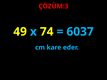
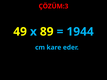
74: 74 -> 89 (47, 32)
6037: 6037 -> 1944 (80, 32)
